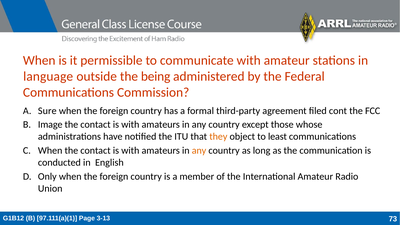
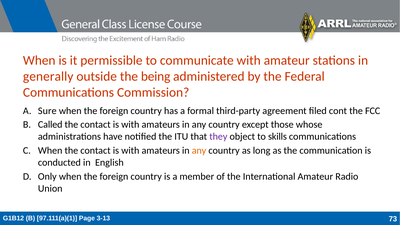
language: language -> generally (48, 76)
Image: Image -> Called (50, 125)
they colour: orange -> purple (218, 137)
least: least -> skills (277, 137)
